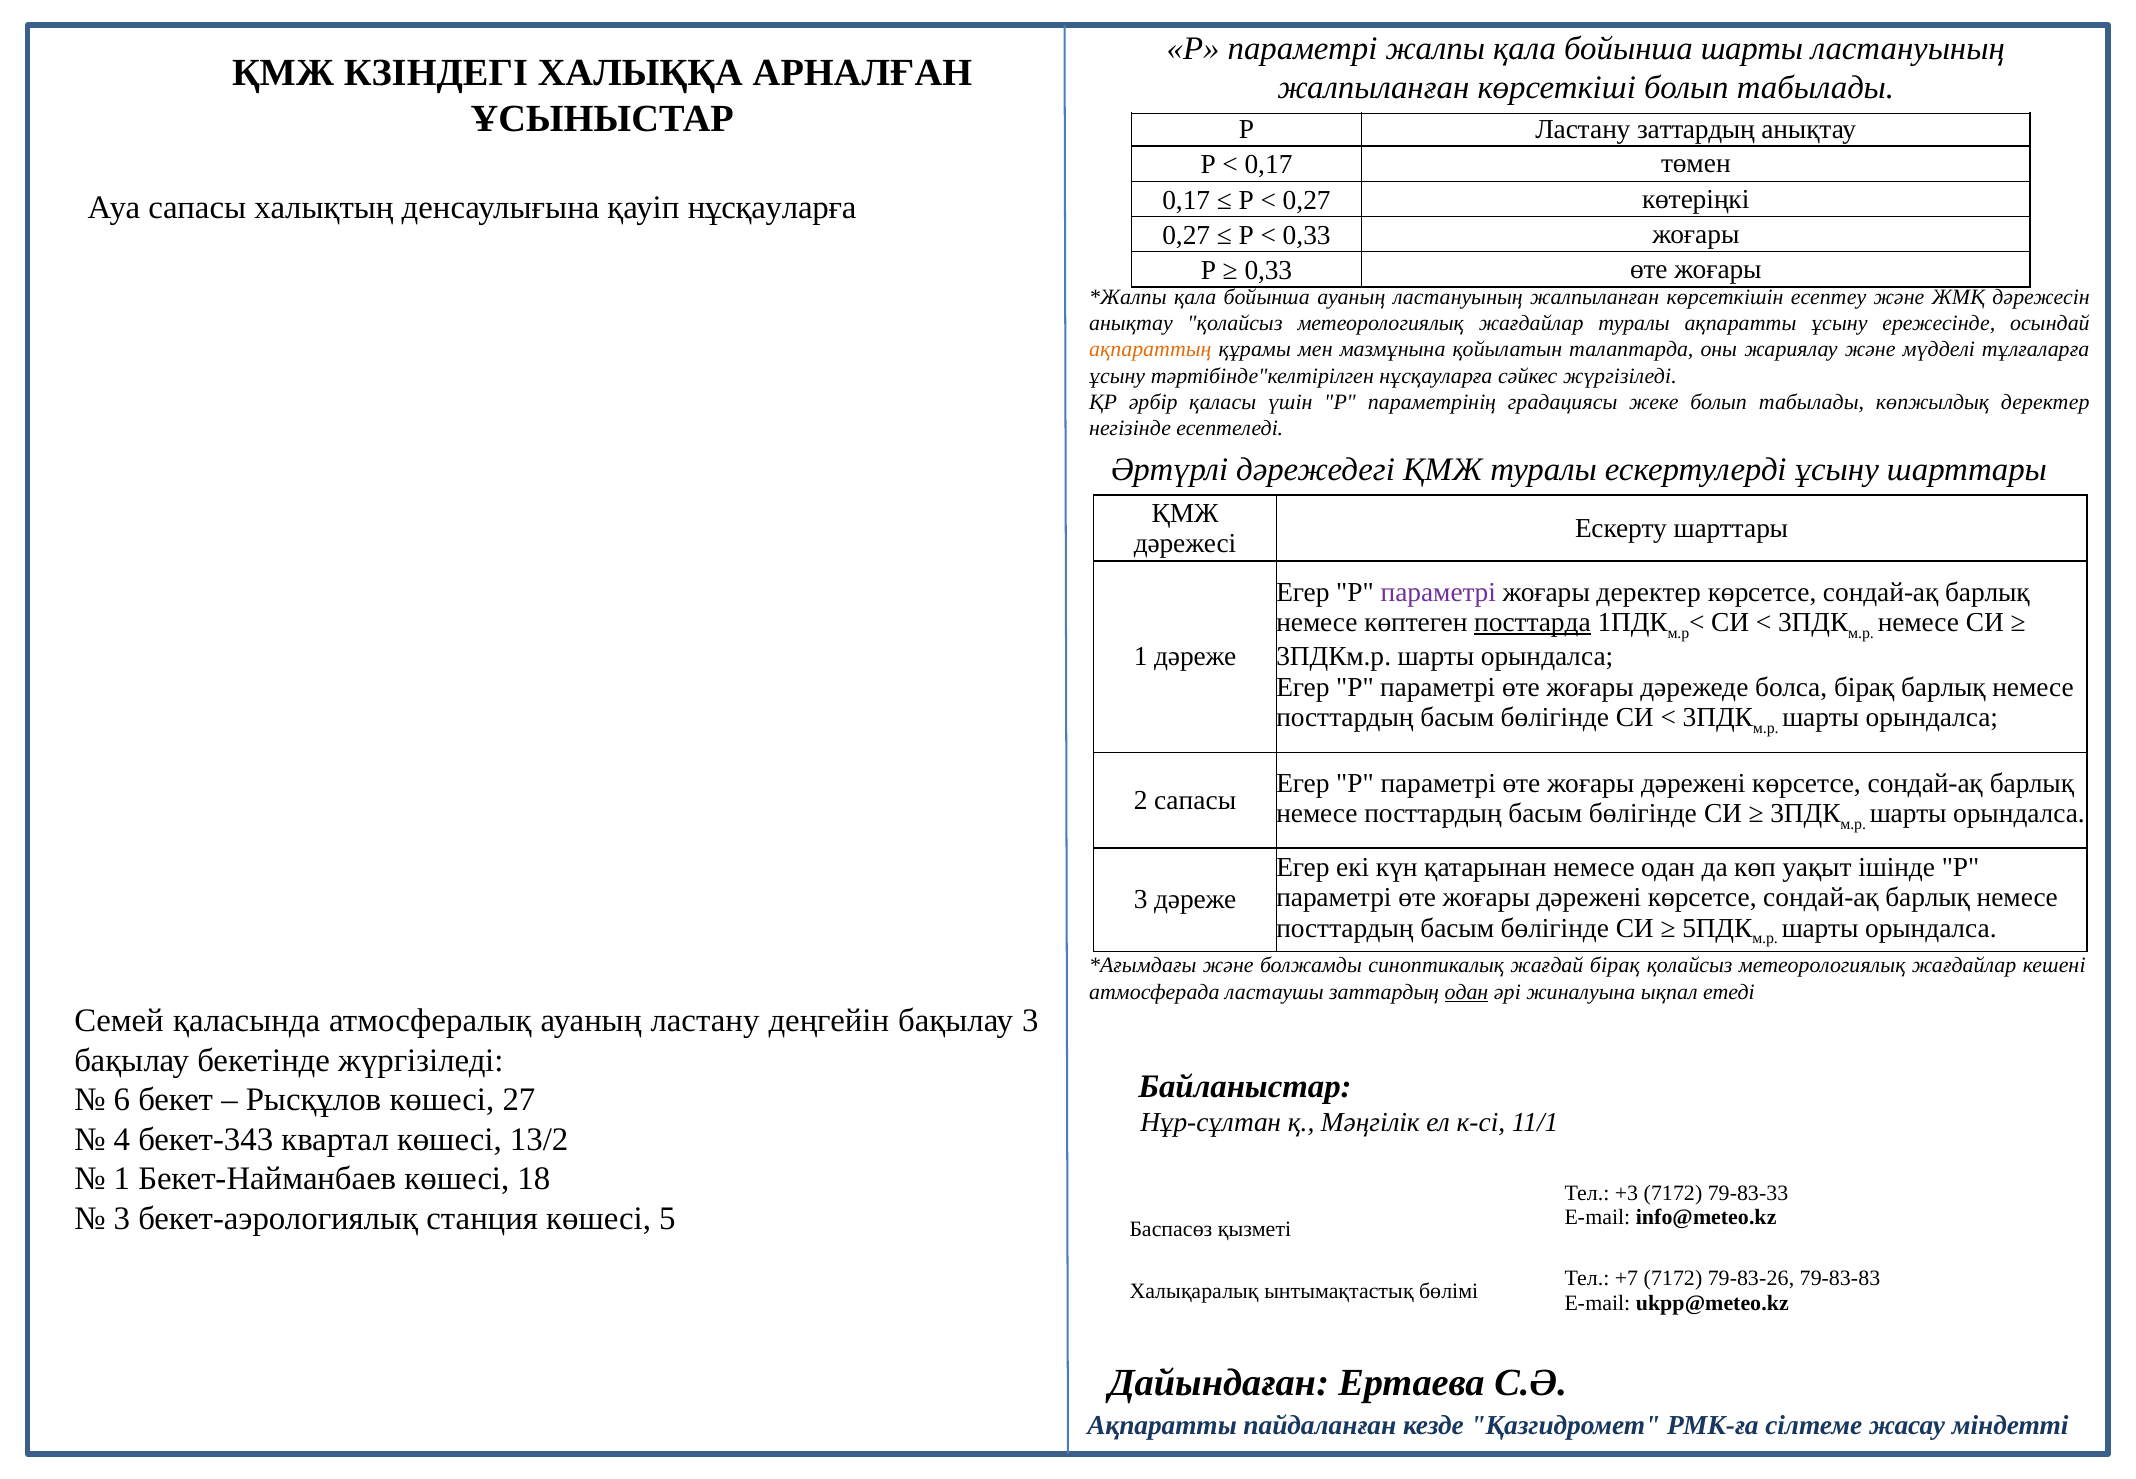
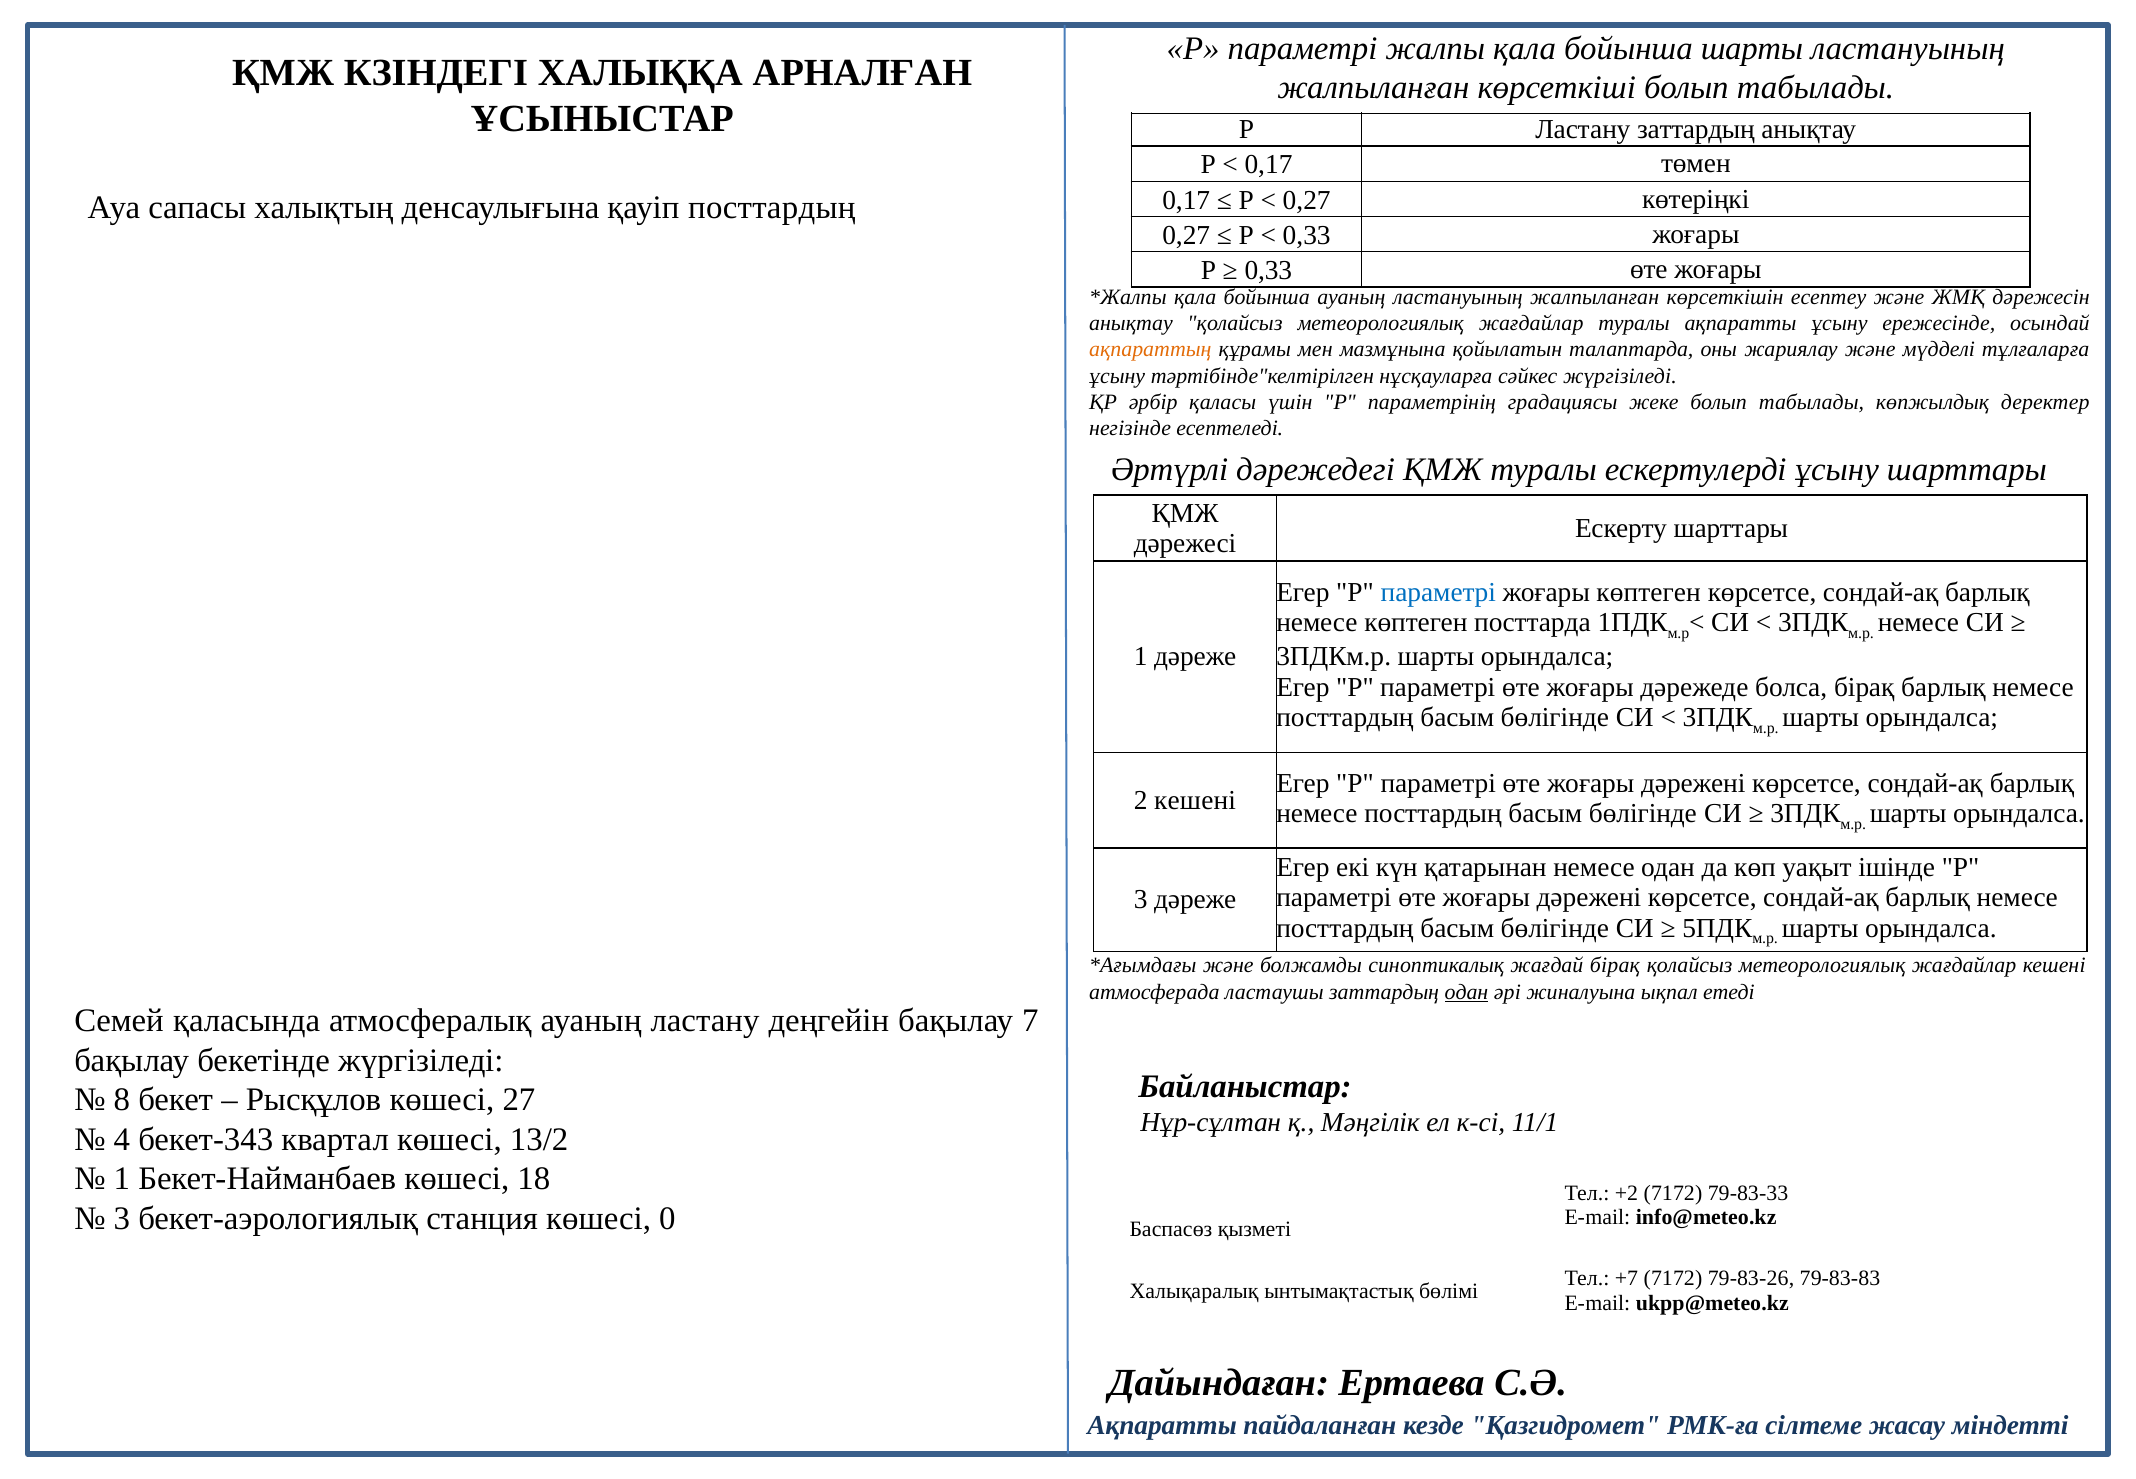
қауіп нұсқауларға: нұсқауларға -> посттардың (772, 207)
параметрі colour: purple -> blue (1438, 592)
жоғары деректер: деректер -> көптеген (1649, 592)
посттарда underline: present -> none (1532, 622)
2 сапасы: сапасы -> кешені (1195, 800)
бақылау 3: 3 -> 7 (1030, 1021)
6: 6 -> 8 (122, 1100)
+3: +3 -> +2 (1626, 1193)
5: 5 -> 0 (667, 1218)
